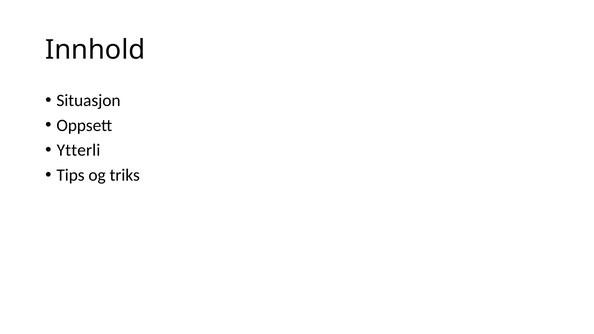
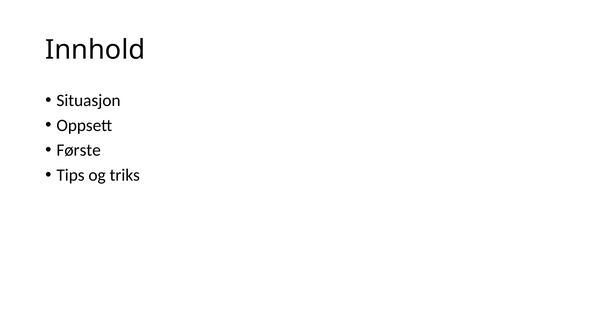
Ytterli: Ytterli -> Første (79, 150)
